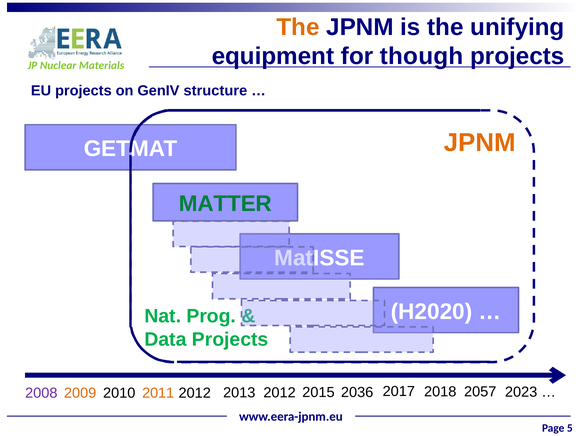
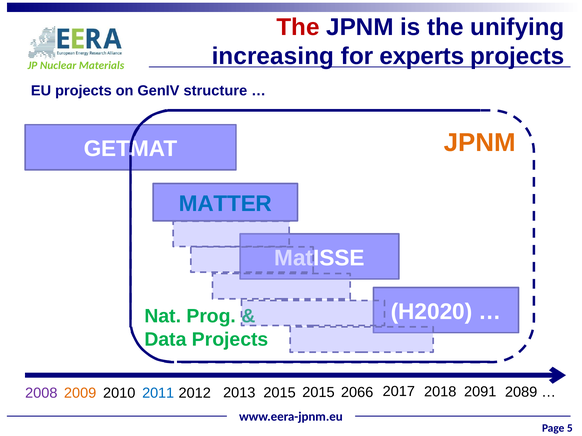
The colour: orange -> red (298, 27)
equipment: equipment -> increasing (273, 56)
though: though -> experts (422, 56)
MATTER colour: green -> blue (225, 204)
2023: 2023 -> 2089 (521, 393)
2013 2012: 2012 -> 2015 (280, 393)
2011 colour: orange -> blue (158, 394)
2036: 2036 -> 2066 (357, 393)
2057: 2057 -> 2091 (480, 392)
